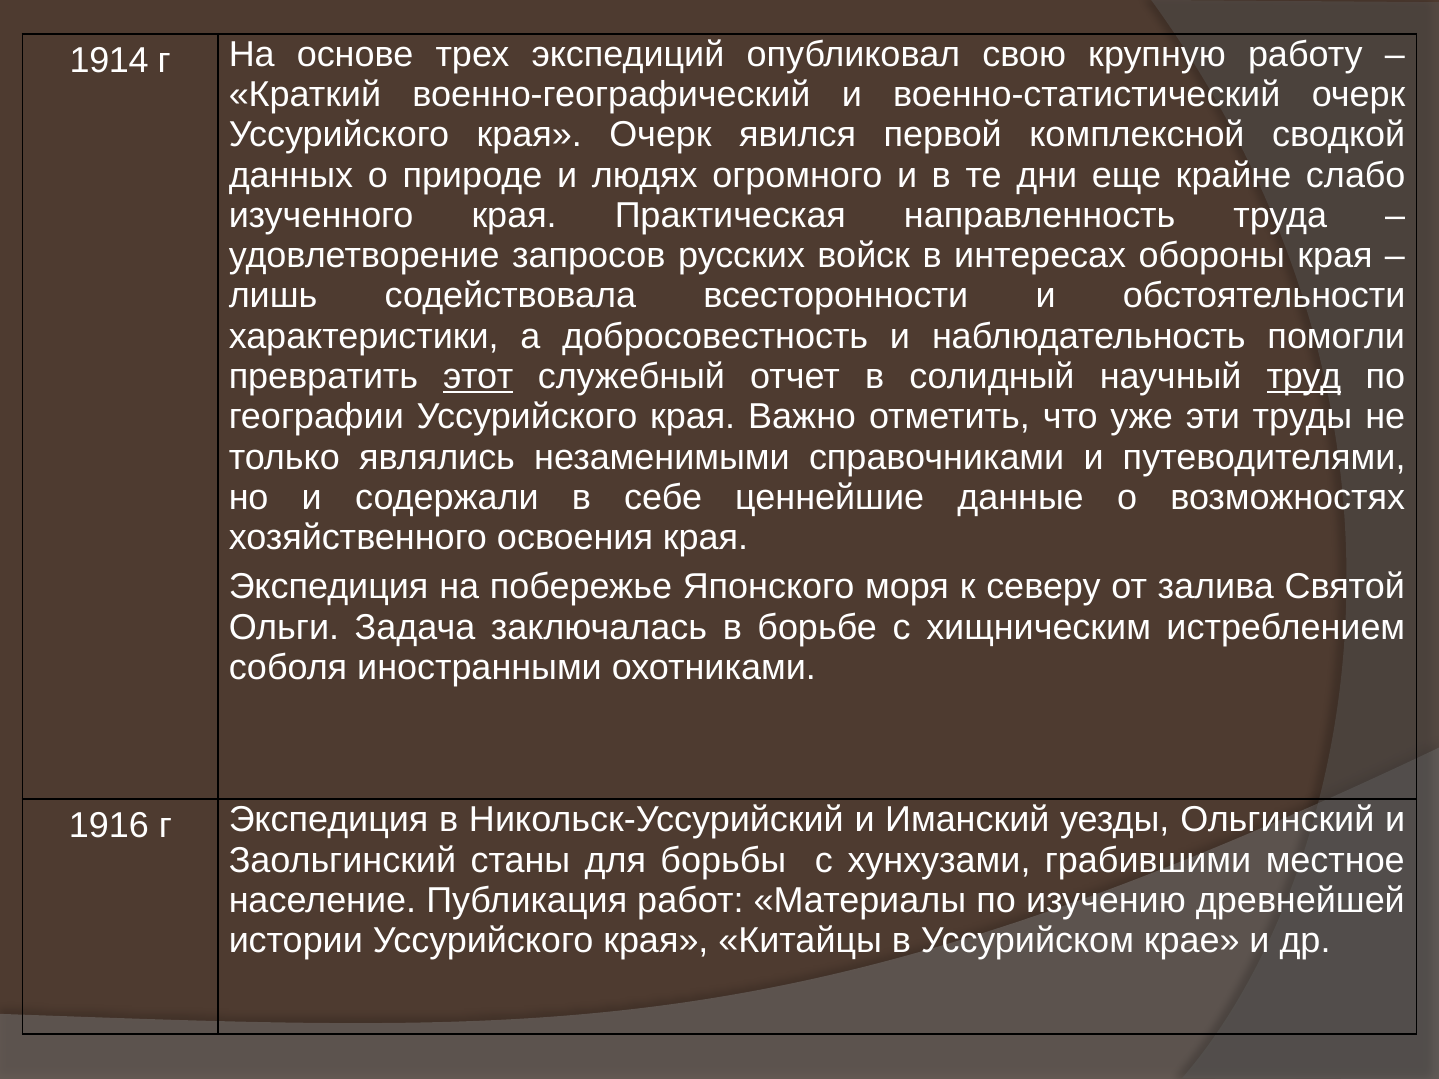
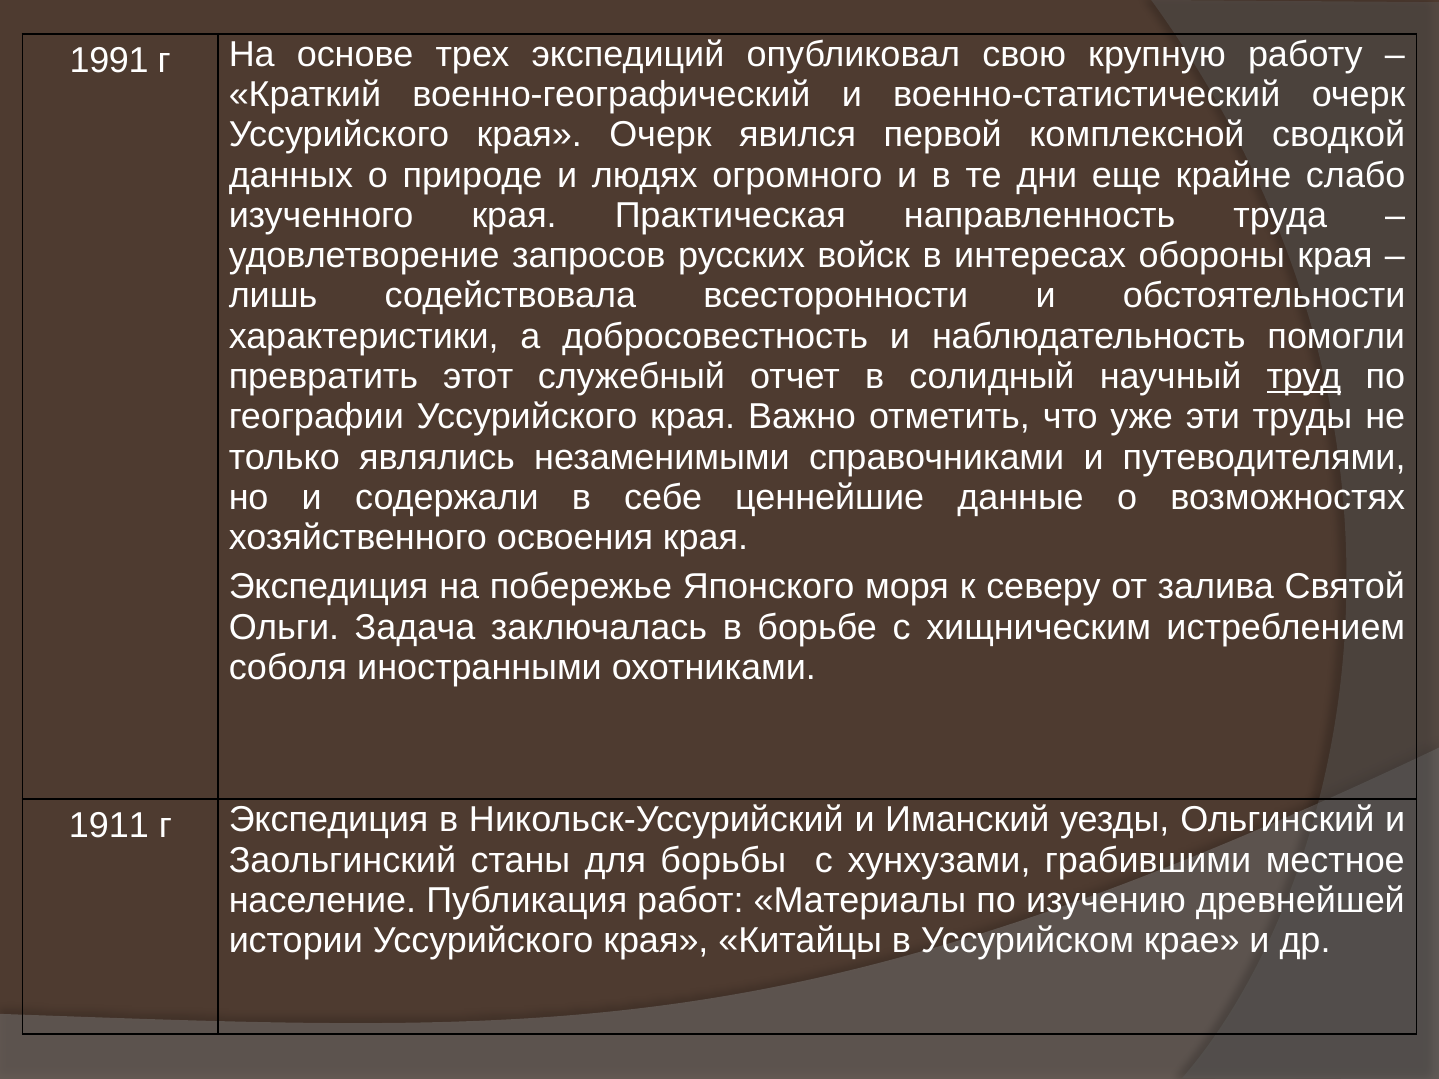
1914: 1914 -> 1991 (109, 60)
этот underline: present -> none (478, 377)
1916: 1916 -> 1911 (109, 826)
